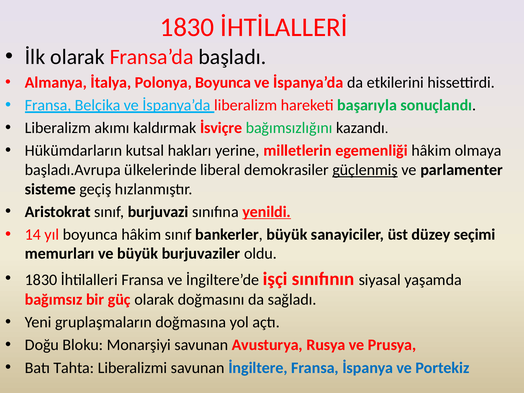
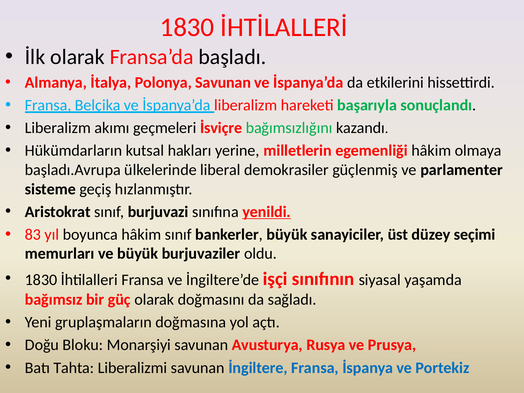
Polonya Boyunca: Boyunca -> Savunan (223, 83)
kaldırmak: kaldırmak -> geçmeleri (165, 128)
güçlenmiş underline: present -> none (365, 170)
14: 14 -> 83 (33, 234)
